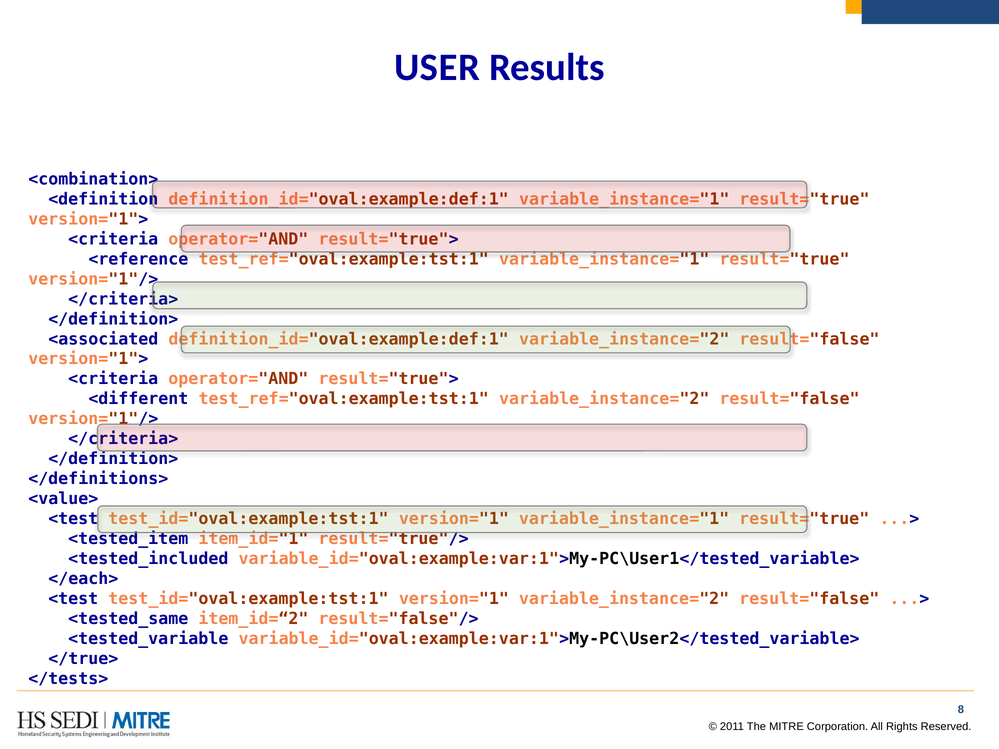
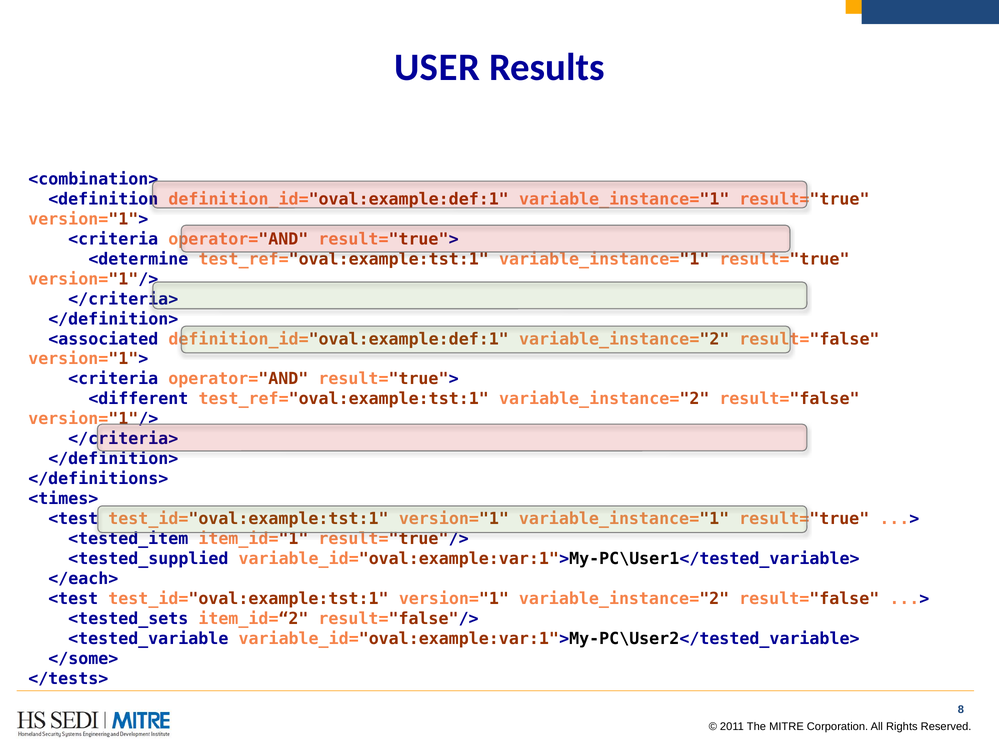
<reference: <reference -> <determine (138, 259)
<value>: <value> -> <times> (63, 499)
<tested_included: <tested_included -> <tested_supplied (148, 559)
<tested_same: <tested_same -> <tested_sets (128, 619)
</true>: </true> -> </some> (83, 659)
